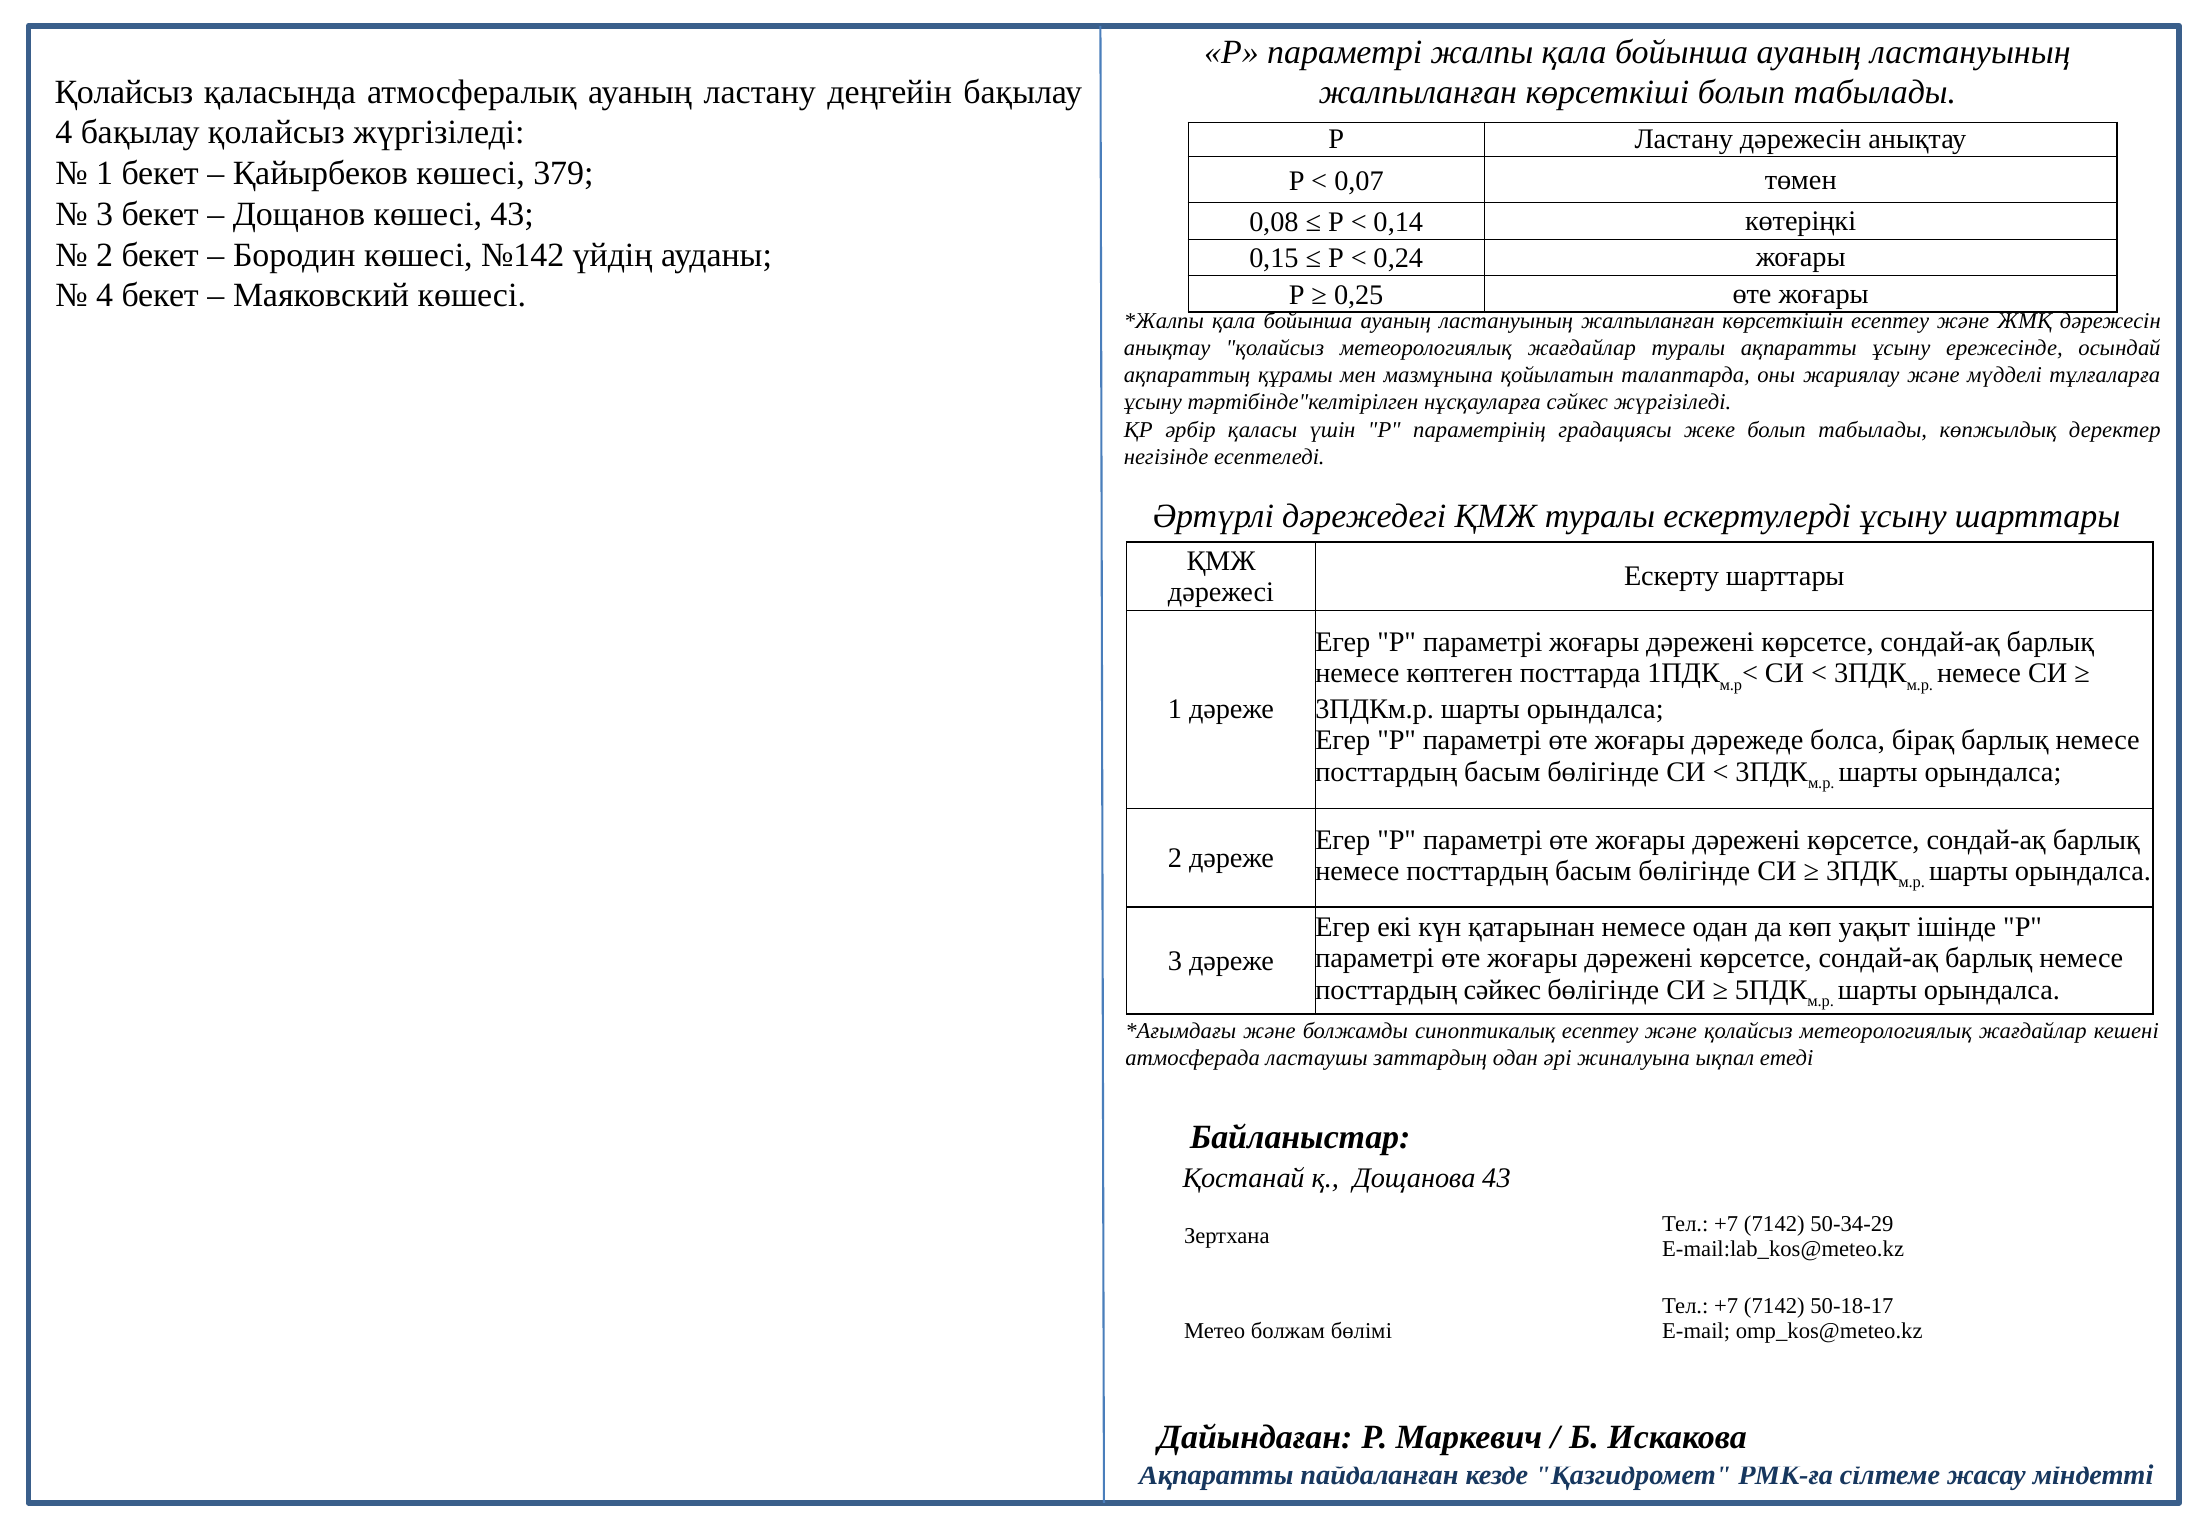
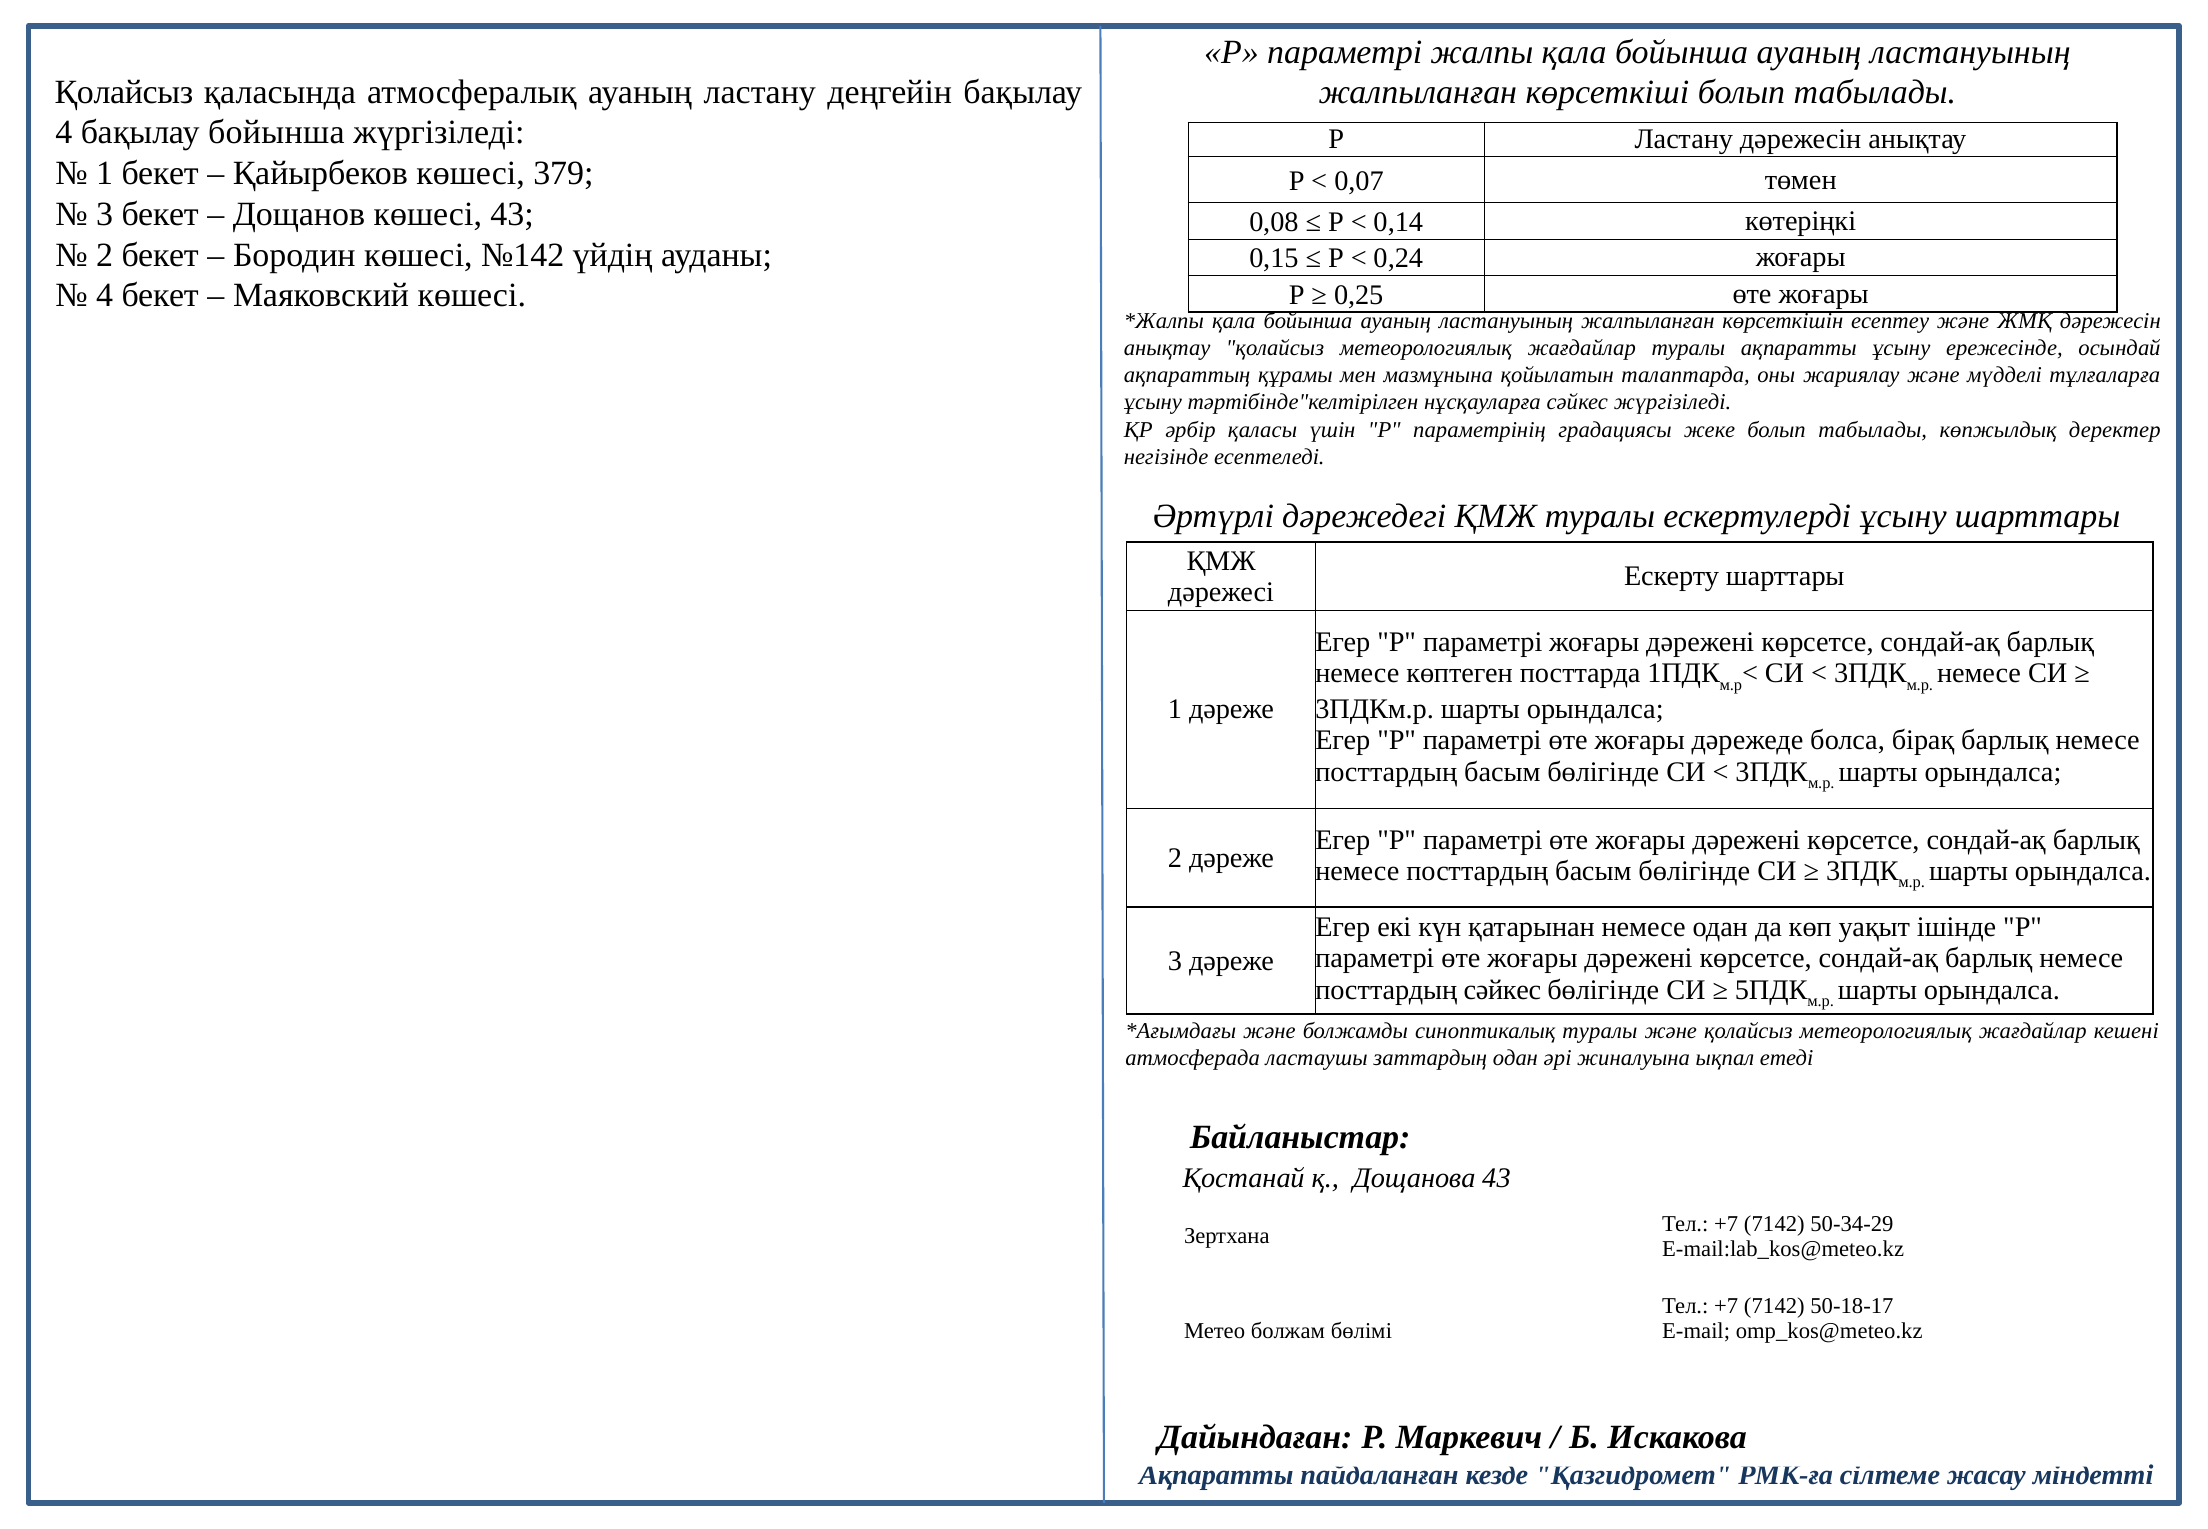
бақылау қолайсыз: қолайсыз -> бойынша (276, 133)
синоптикалық есептеу: есептеу -> туралы (1600, 1031)
